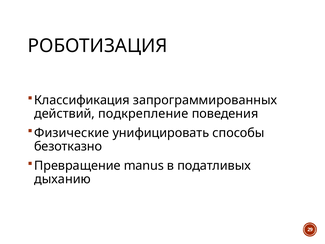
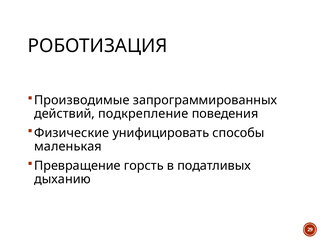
Классификация: Классификация -> Производимые (82, 100)
безотказно: безотказно -> маленькая (68, 146)
manus: manus -> горсть (144, 165)
